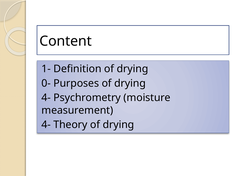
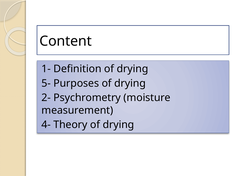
0-: 0- -> 5- (46, 83)
4-: 4- -> 2- (46, 97)
